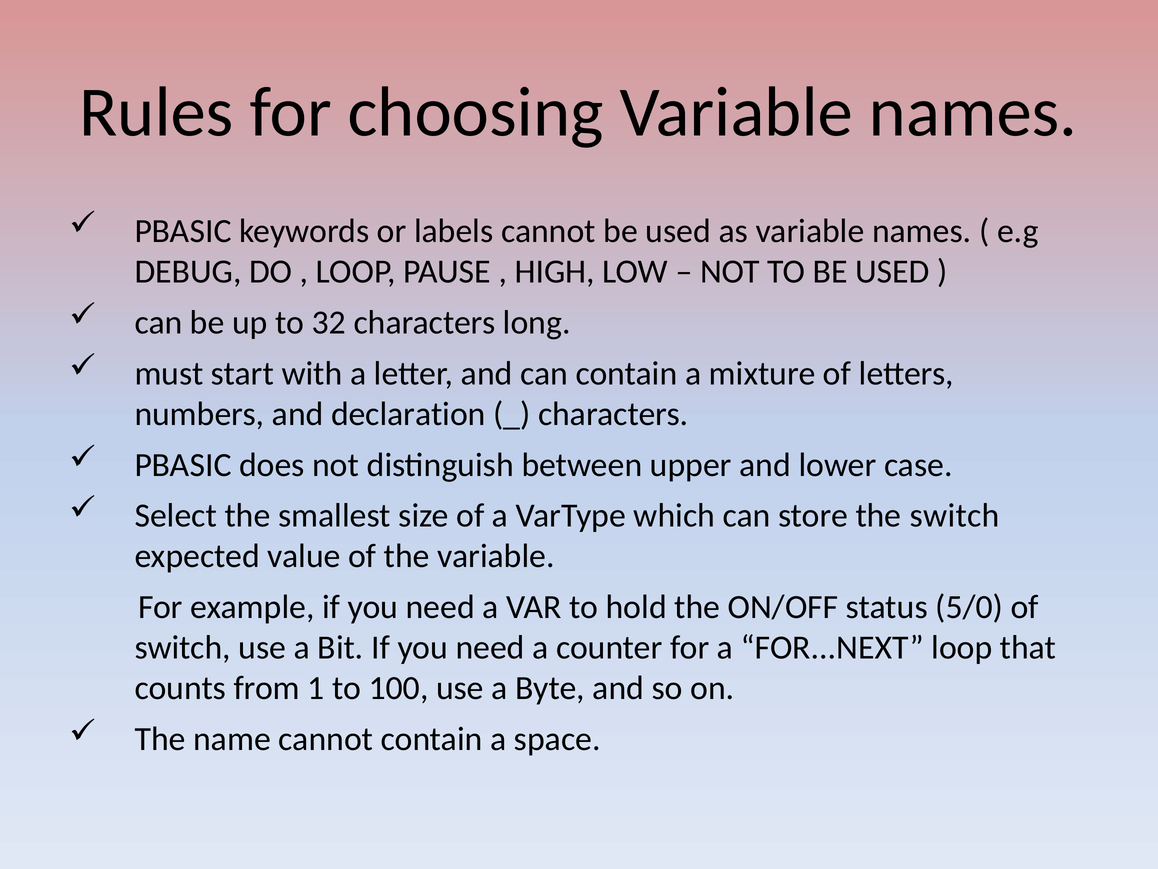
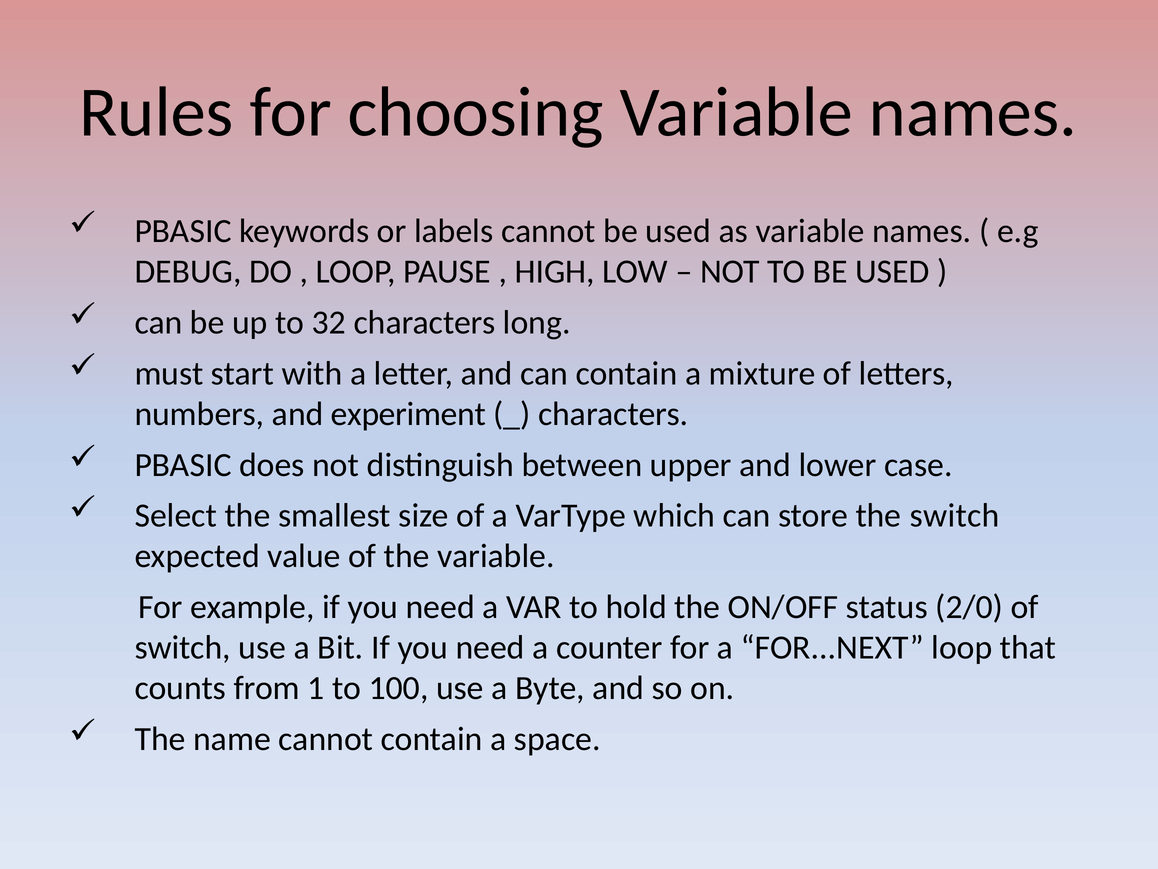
declaration: declaration -> experiment (408, 414)
5/0: 5/0 -> 2/0 (969, 607)
